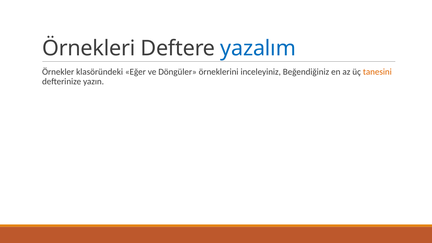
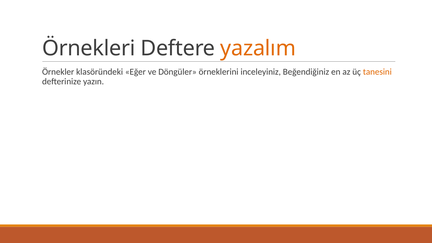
yazalım colour: blue -> orange (258, 48)
